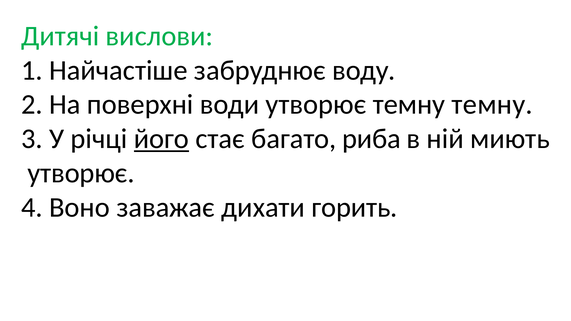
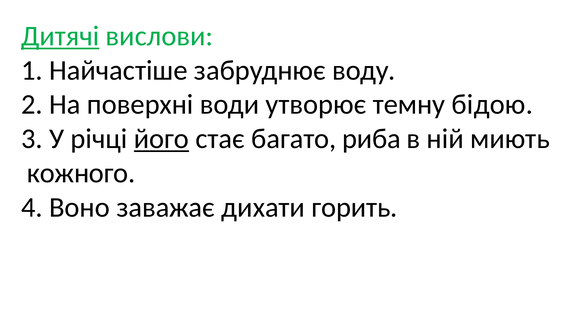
Дитячі underline: none -> present (60, 36)
темну темну: темну -> бідою (492, 105)
утворює: утворює -> кожного (81, 173)
